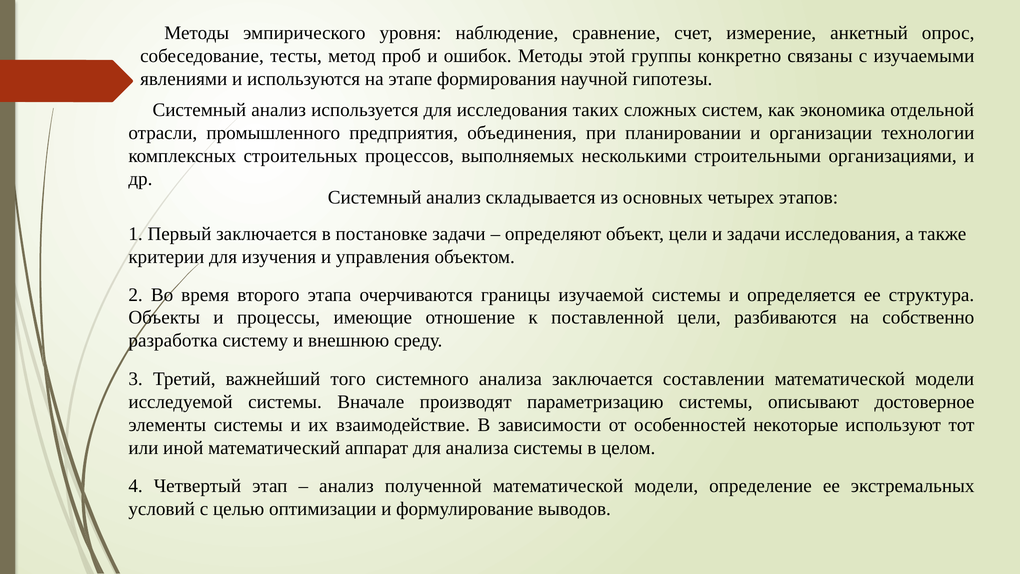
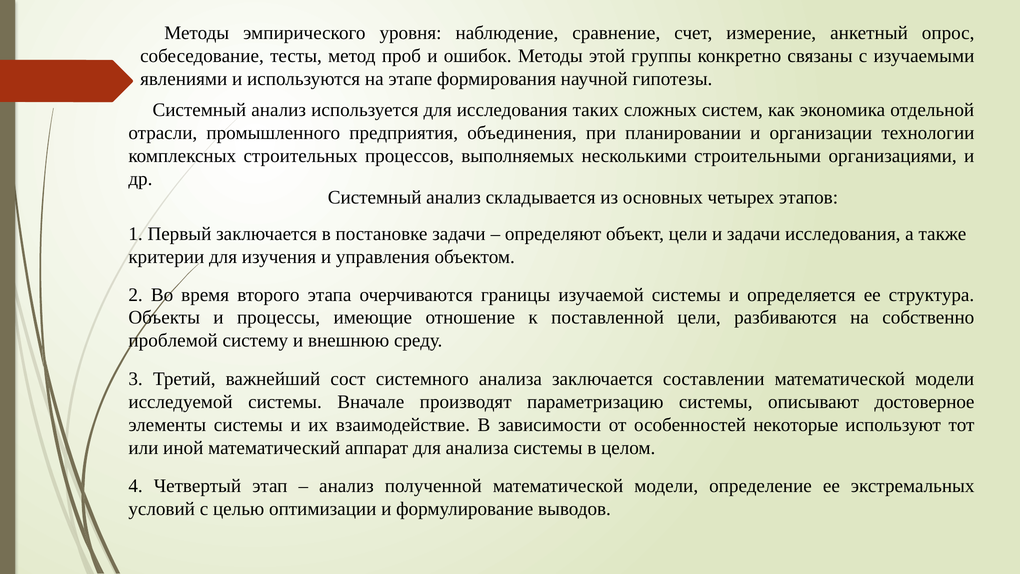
разработка: разработка -> проблемой (173, 340)
того: того -> сост (348, 379)
